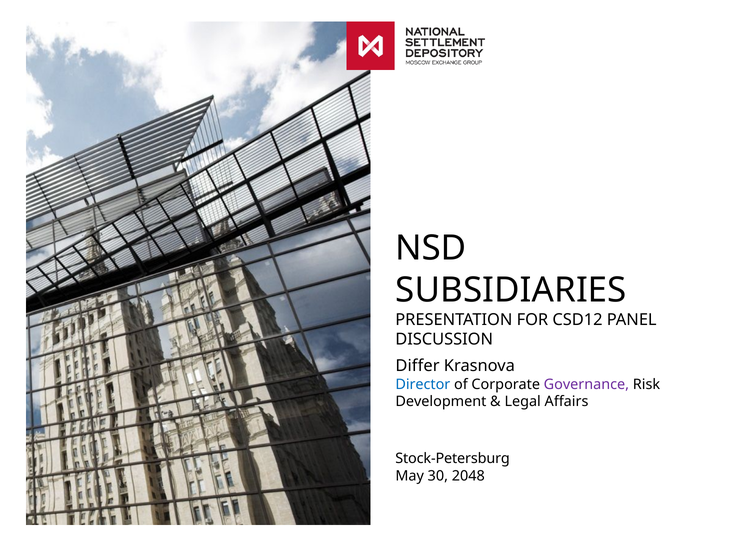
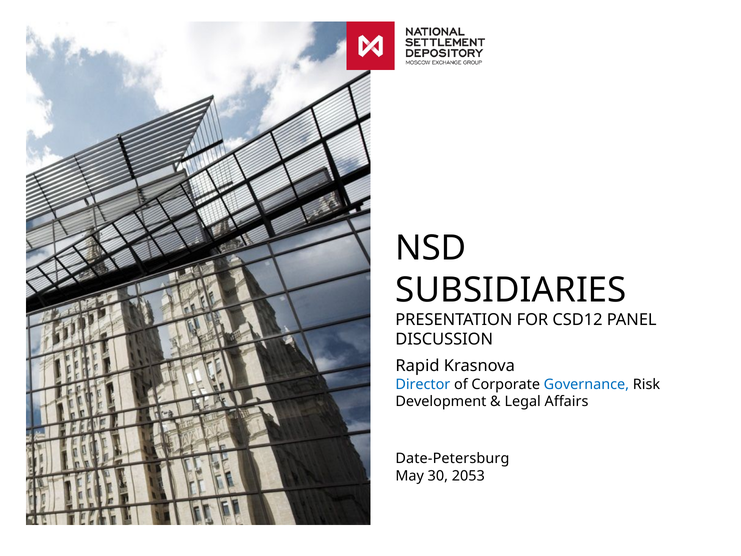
Differ: Differ -> Rapid (418, 366)
Governance colour: purple -> blue (586, 384)
Stock-Petersburg: Stock-Petersburg -> Date-Petersburg (452, 458)
2048: 2048 -> 2053 (468, 476)
